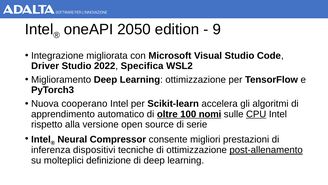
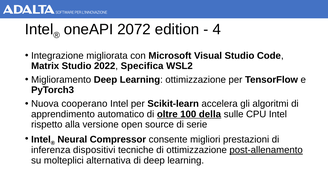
2050: 2050 -> 2072 (134, 29)
9: 9 -> 4 (217, 29)
Driver: Driver -> Matrix (45, 66)
nomi: nomi -> della (210, 114)
CPU underline: present -> none (256, 114)
definizione: definizione -> alternativa (109, 160)
